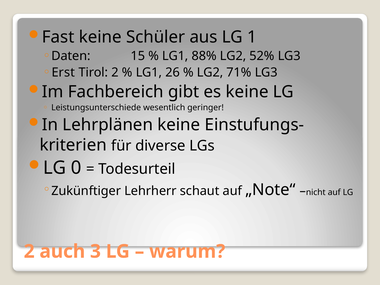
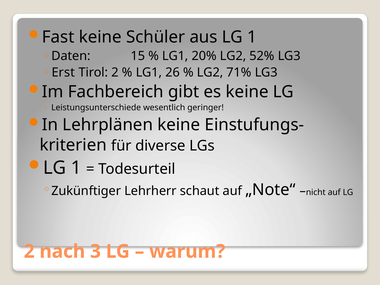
88%: 88% -> 20% (204, 56)
0: 0 -> 1 (76, 168)
auch: auch -> nach (62, 251)
